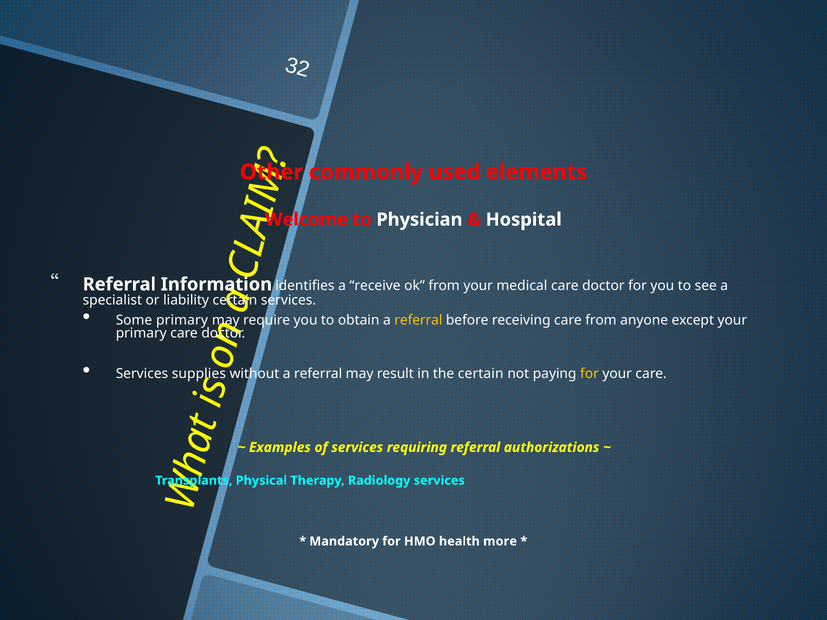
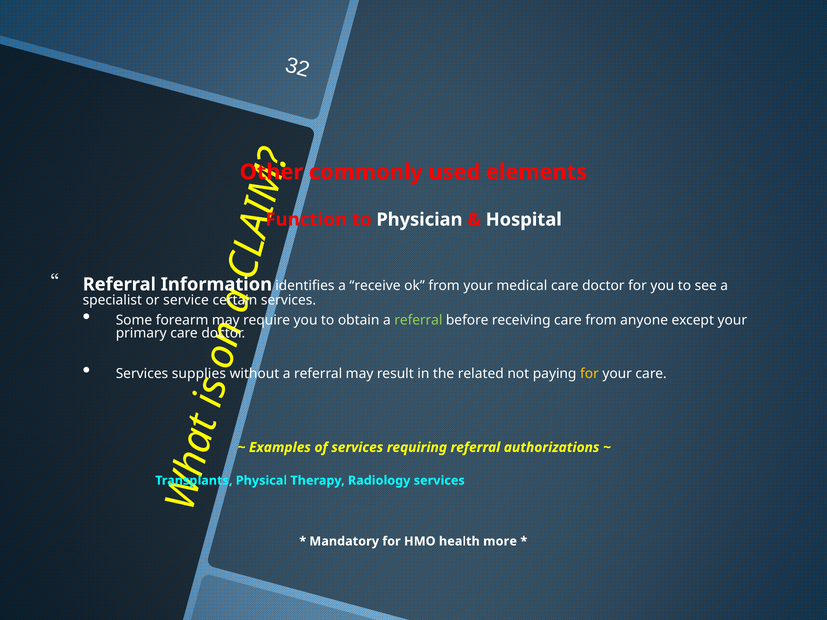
Welcome: Welcome -> Function (306, 220)
liability: liability -> service (186, 300)
Some primary: primary -> forearm (182, 320)
referral colour: yellow -> light green (418, 320)
the certain: certain -> related (481, 374)
